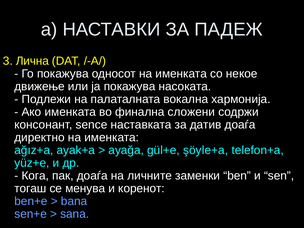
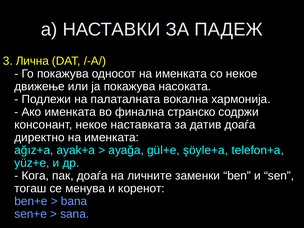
сложени: сложени -> странско (192, 112)
консонант sence: sence -> некое (91, 125)
